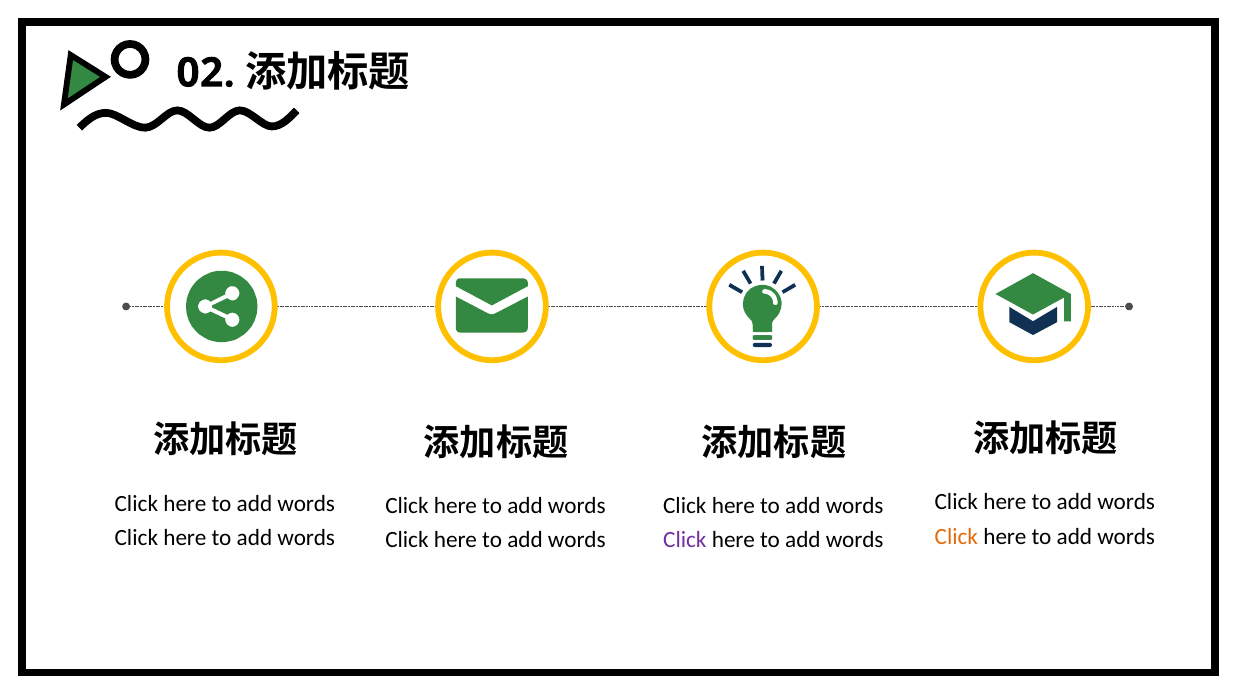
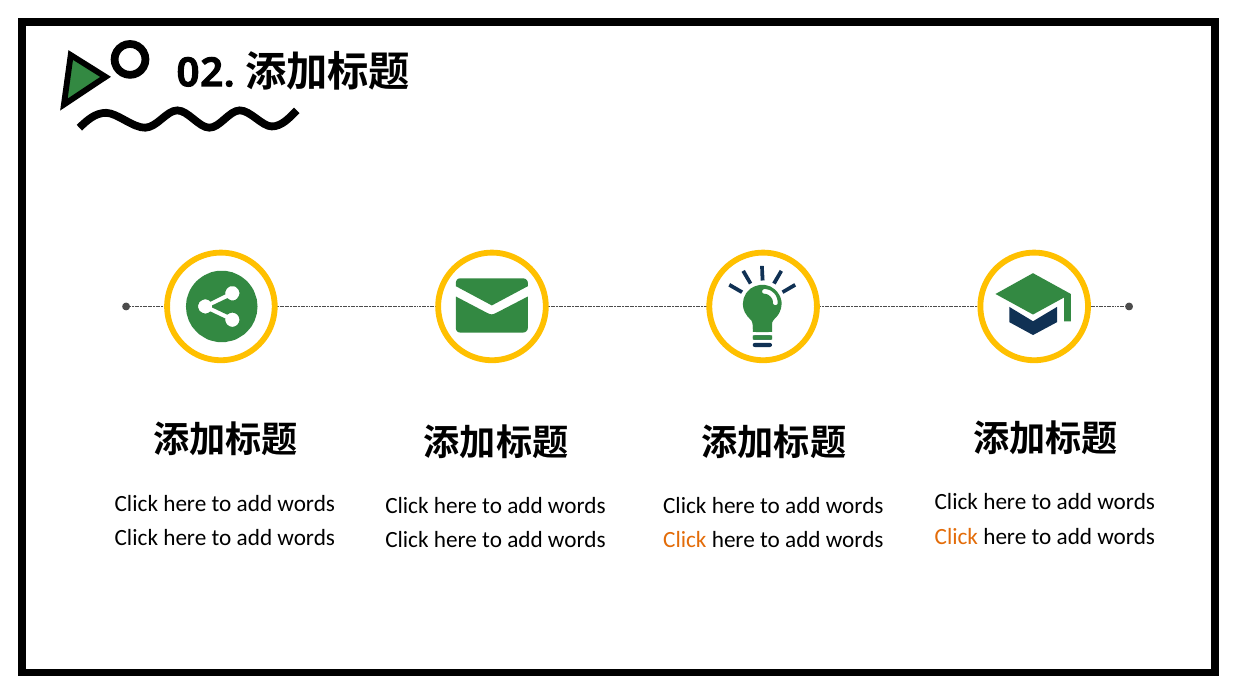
Click colour: purple -> orange (685, 540)
